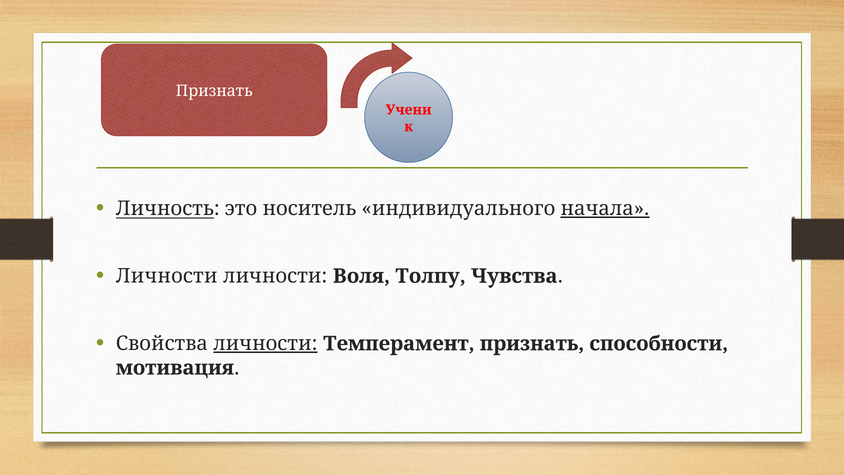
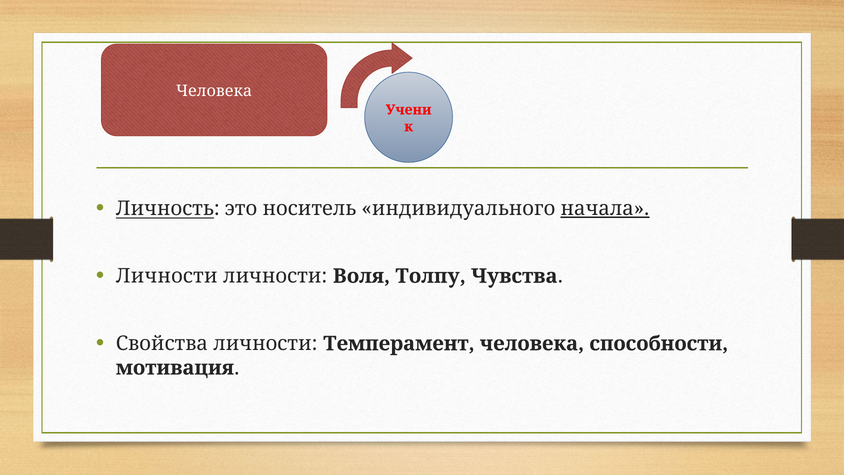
Признать: Признать -> Человека (214, 91)
личности underline: present -> none (265, 343)
Темперамент признать: признать -> человека (532, 343)
